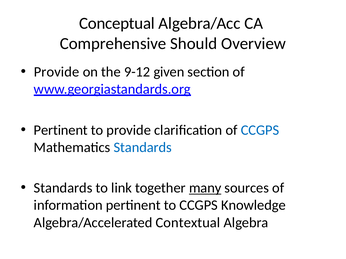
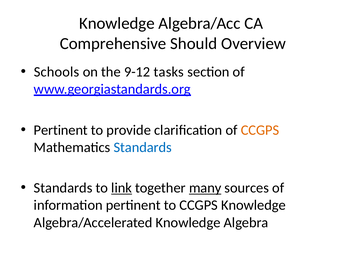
Conceptual: Conceptual -> Knowledge (117, 23)
Provide: Provide -> Schools (57, 72)
given: given -> tasks (169, 72)
CCGPS colour: blue -> orange (260, 130)
link underline: none -> present (122, 188)
Algebra/Accelerated Contextual: Contextual -> Knowledge (188, 223)
